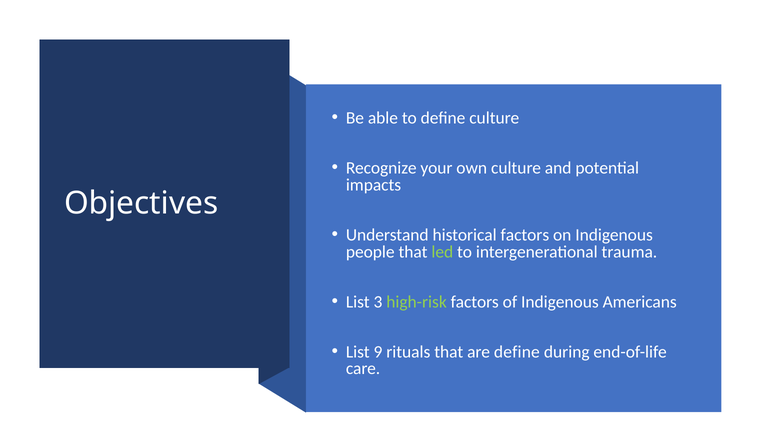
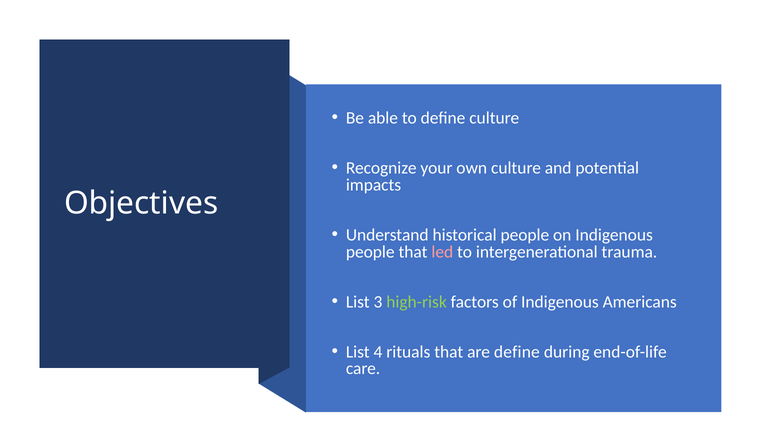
historical factors: factors -> people (525, 235)
led colour: light green -> pink (442, 252)
9: 9 -> 4 (378, 352)
